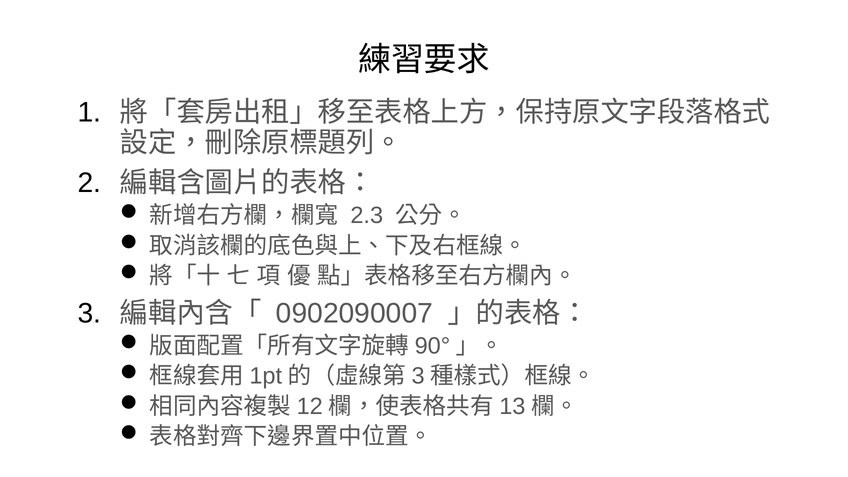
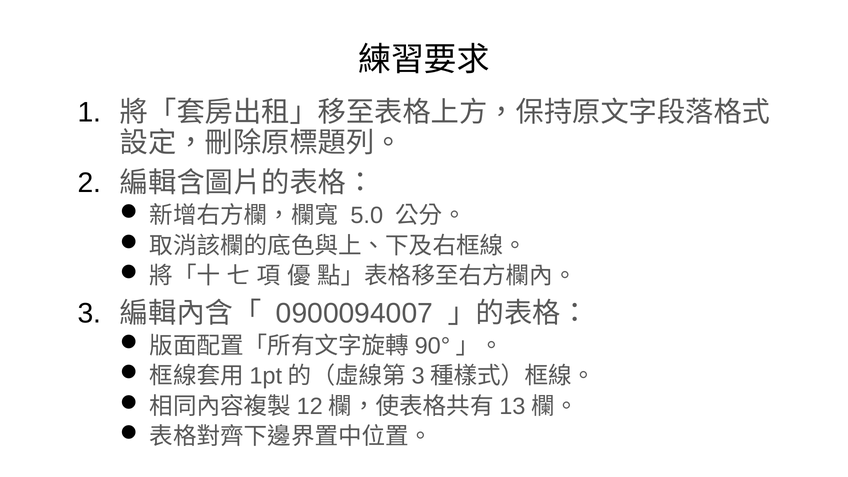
2.3: 2.3 -> 5.0 (367, 216)
0902090007: 0902090007 -> 0900094007 (354, 313)
